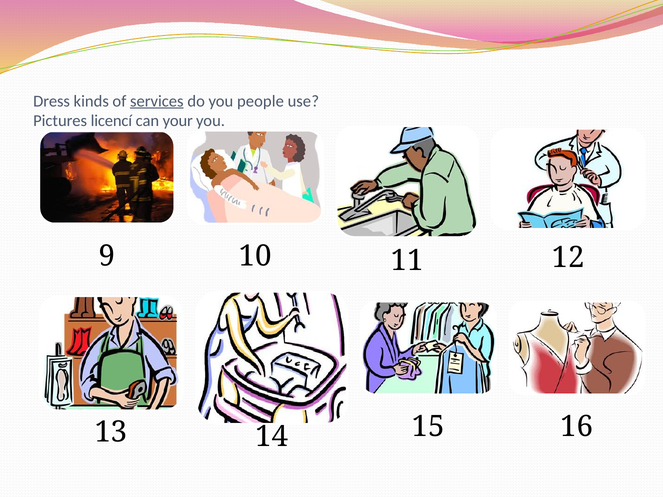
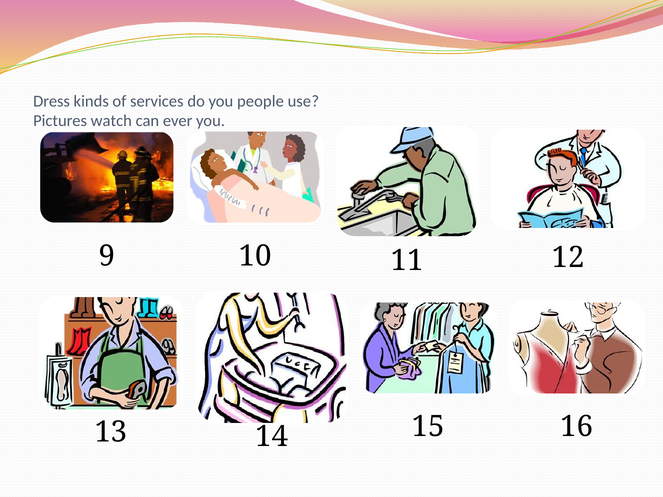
services underline: present -> none (157, 101)
licencí: licencí -> watch (111, 121)
your: your -> ever (178, 121)
